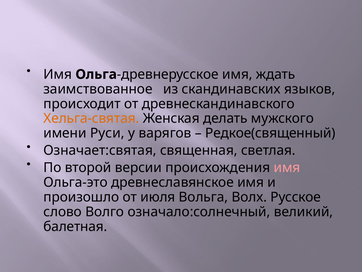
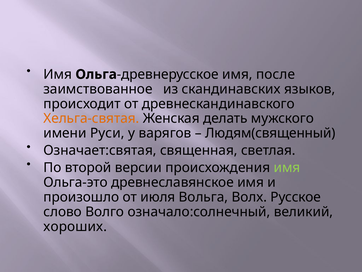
ждать: ждать -> после (276, 74)
Редкое(священный: Редкое(священный -> Людям(священный (270, 133)
имя colour: pink -> light green (287, 167)
балетная: балетная -> хороших (75, 226)
